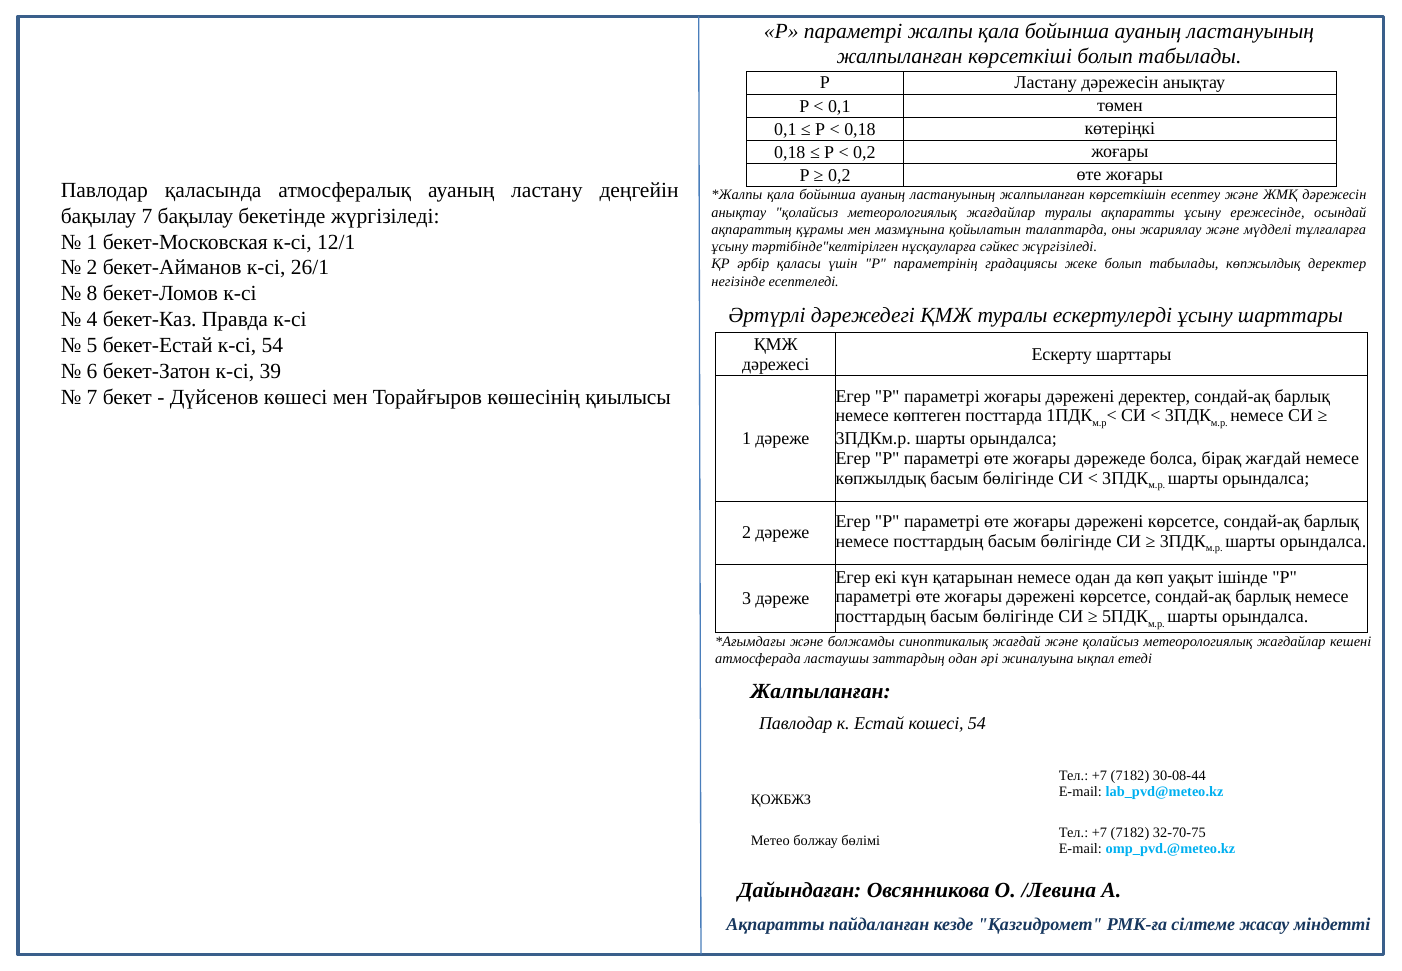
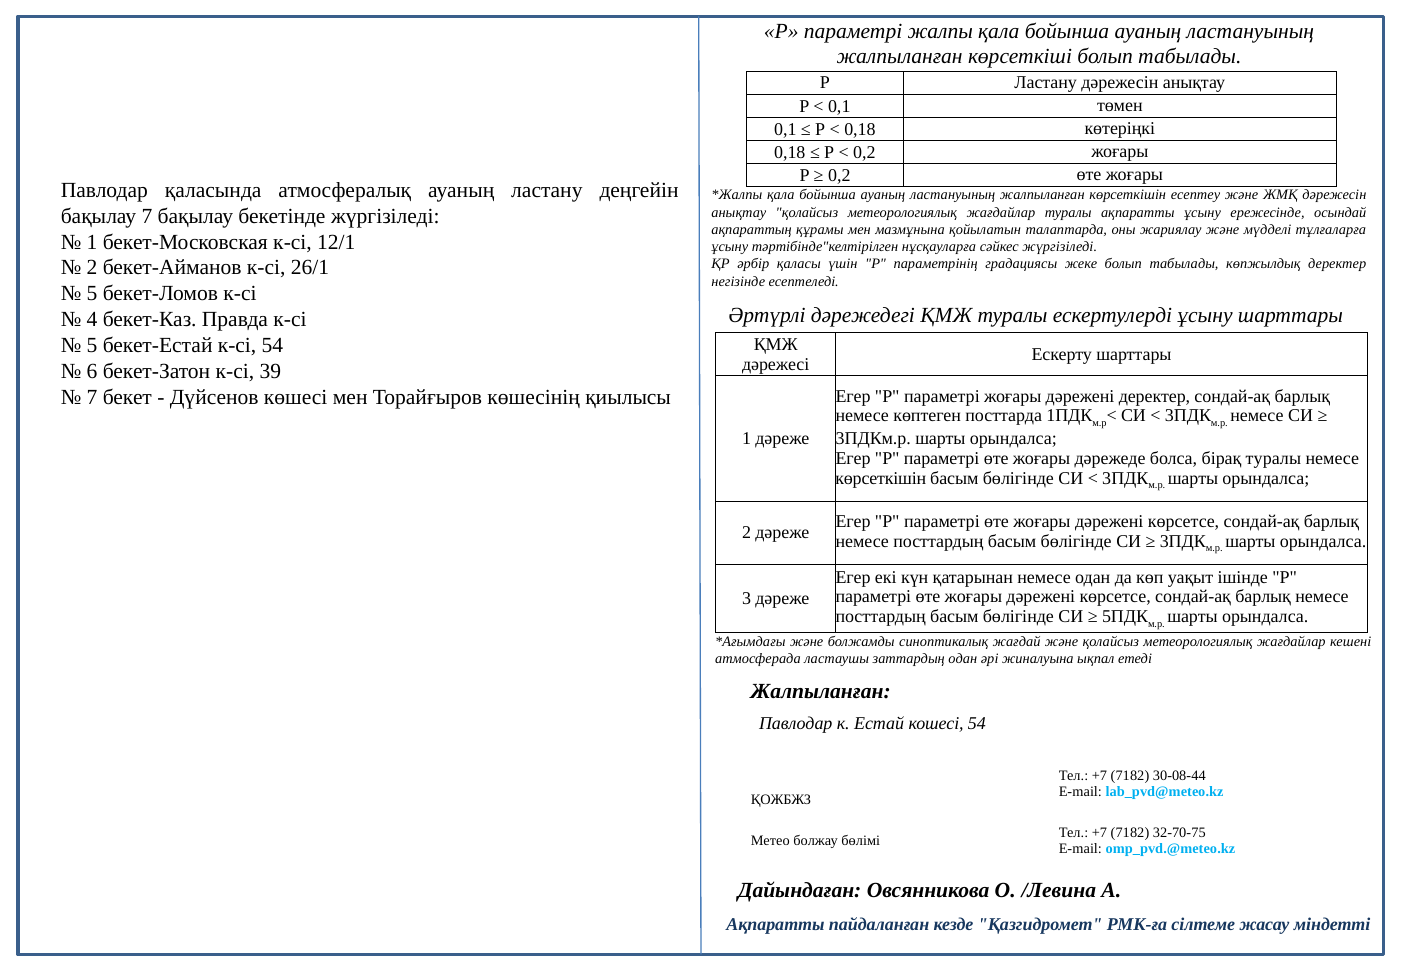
8: 8 -> 5 (92, 294)
бірақ жағдай: жағдай -> туралы (1273, 458)
көпжылдық: көпжылдық -> көрсеткішін (881, 478)
